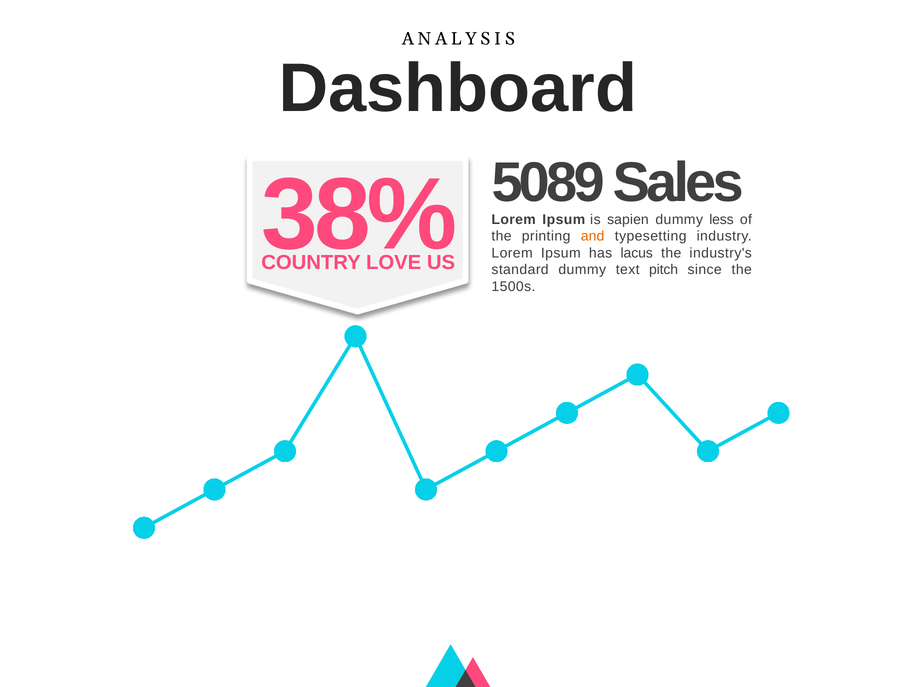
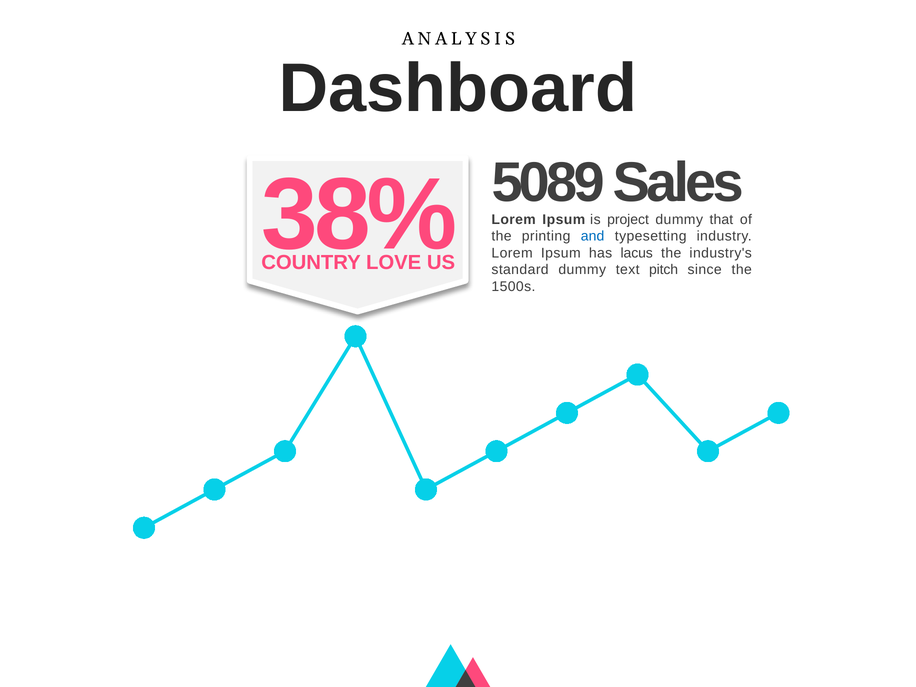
sapien: sapien -> project (628, 219)
less: less -> that (721, 219)
and colour: orange -> blue (593, 236)
